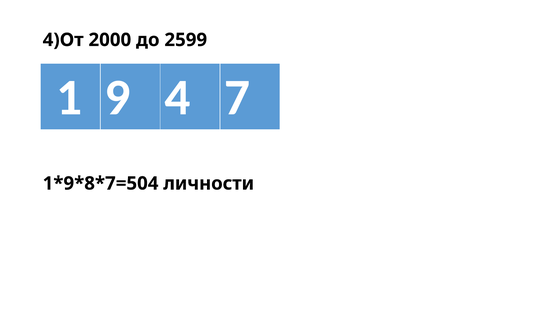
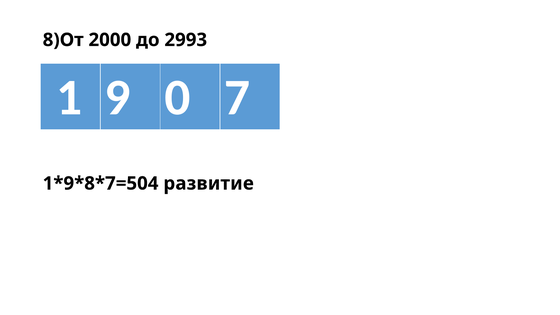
4)От: 4)От -> 8)От (63, 40)
2599: 2599 -> 2993 (186, 40)
4: 4 -> 0 (177, 97)
личности: личности -> развитие (209, 183)
